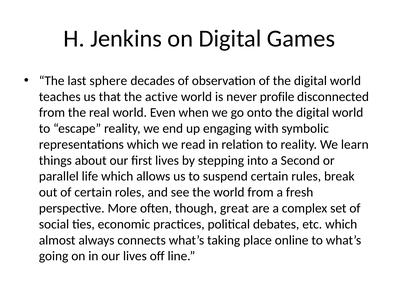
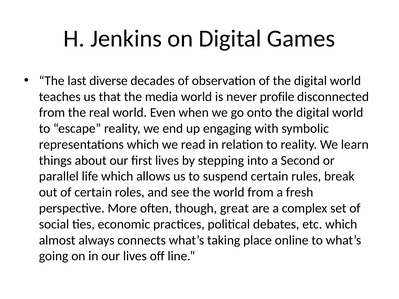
sphere: sphere -> diverse (108, 81)
active: active -> media (162, 97)
